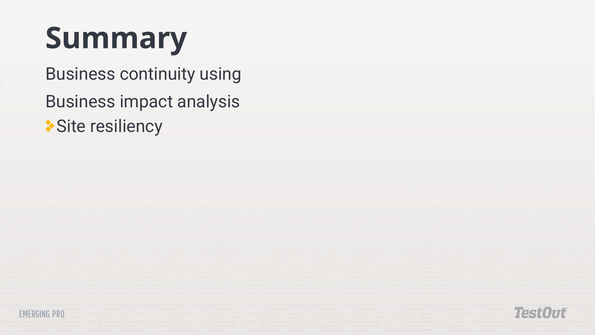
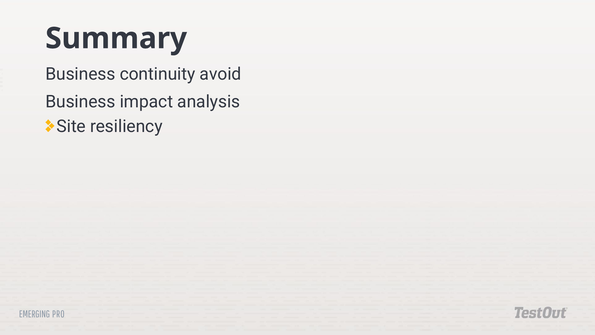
using: using -> avoid (221, 74)
